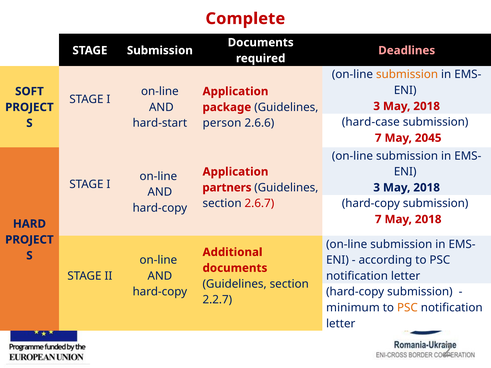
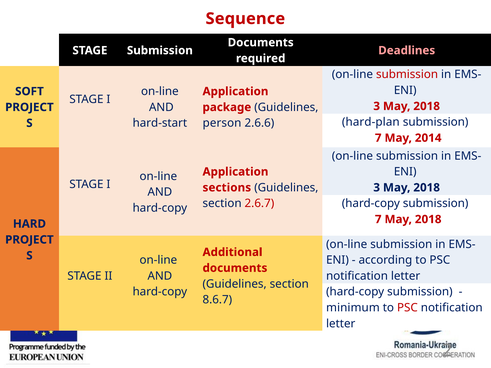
Complete: Complete -> Sequence (245, 19)
submission colour: orange -> red (407, 75)
hard-case: hard-case -> hard-plan (371, 122)
2045: 2045 -> 2014 (428, 138)
partners: partners -> sections (227, 188)
2.2.7: 2.2.7 -> 8.6.7 (217, 300)
PSC colour: orange -> red (407, 308)
